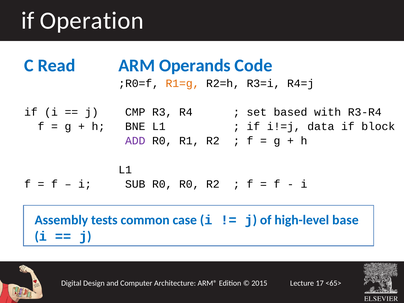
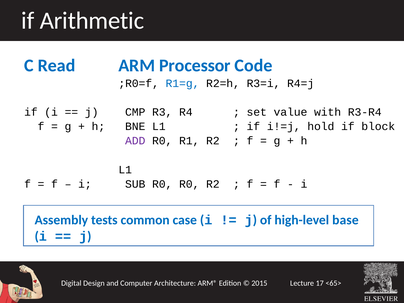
Operation: Operation -> Arithmetic (92, 21)
Operands: Operands -> Processor (195, 65)
R1=g colour: orange -> blue (183, 83)
based: based -> value (290, 112)
data: data -> hold (321, 127)
